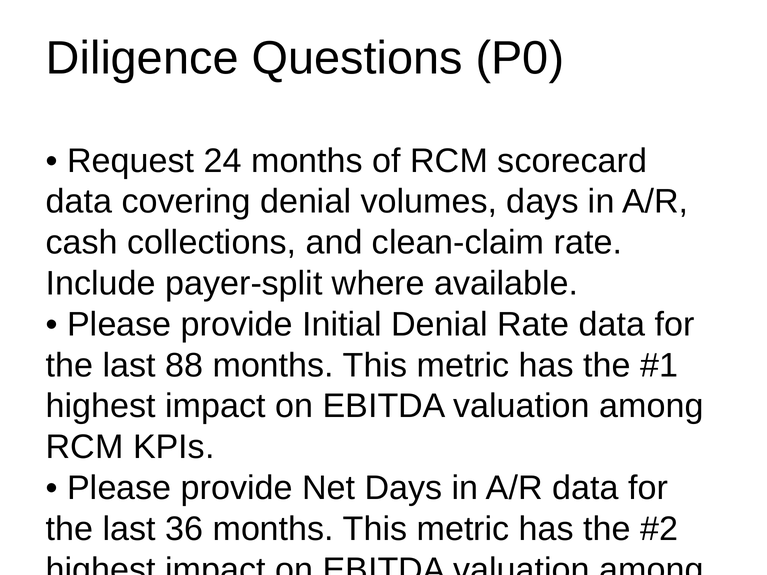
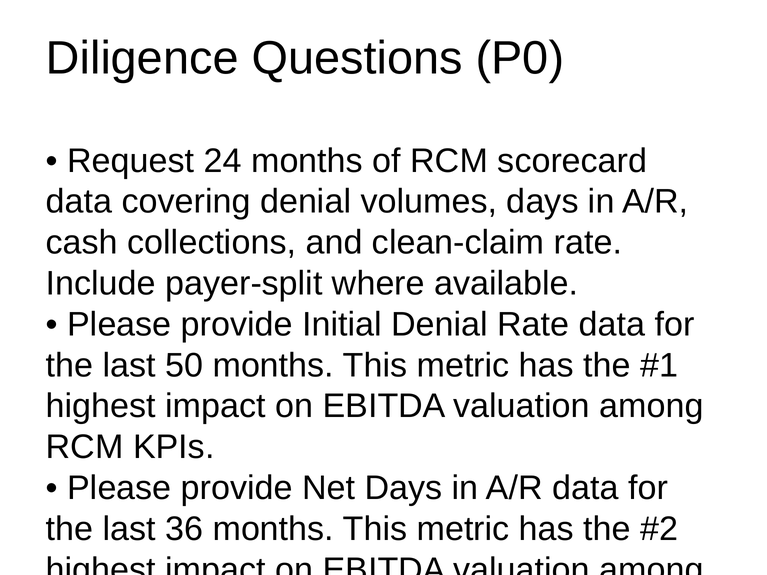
88: 88 -> 50 (184, 365)
